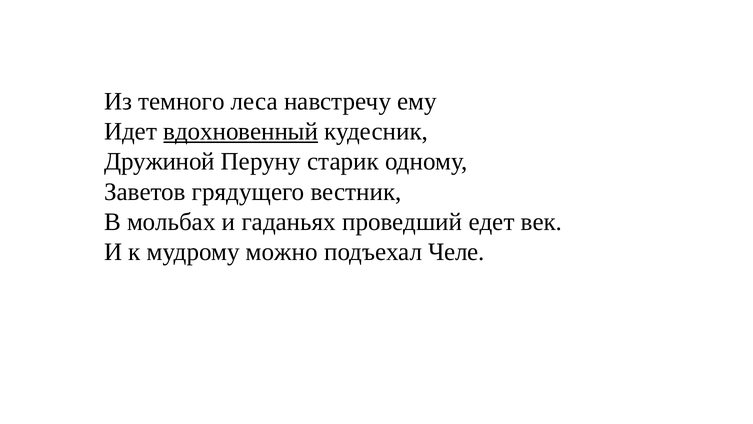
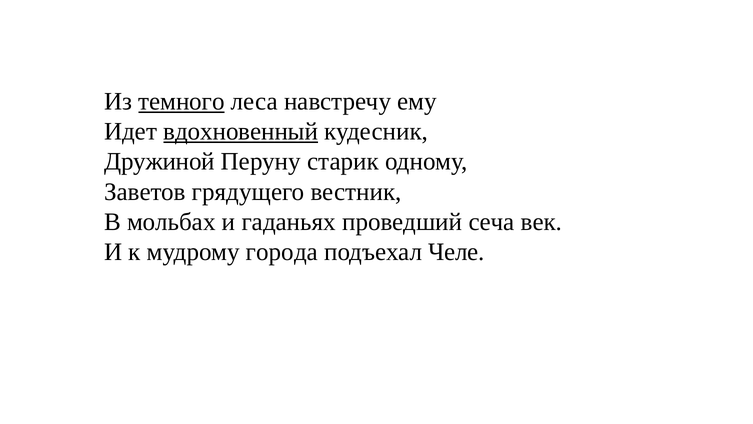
темного underline: none -> present (182, 101)
едет: едет -> сеча (492, 222)
можно: можно -> города (282, 252)
